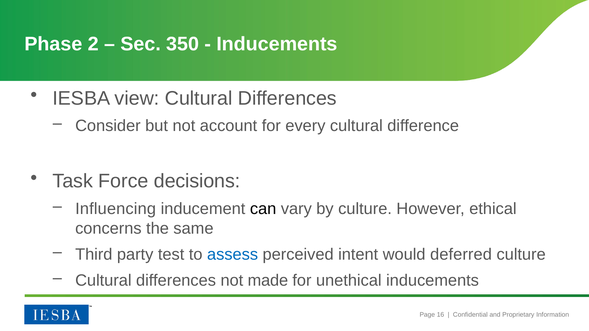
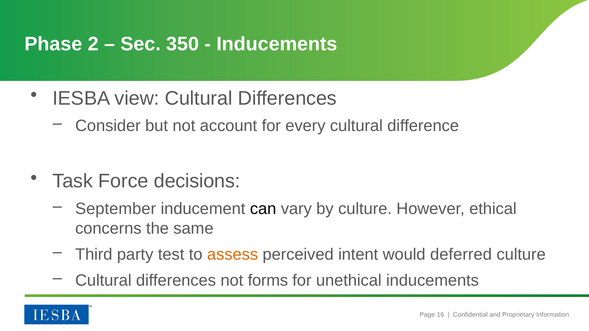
Influencing: Influencing -> September (116, 209)
assess colour: blue -> orange (233, 255)
made: made -> forms (268, 281)
